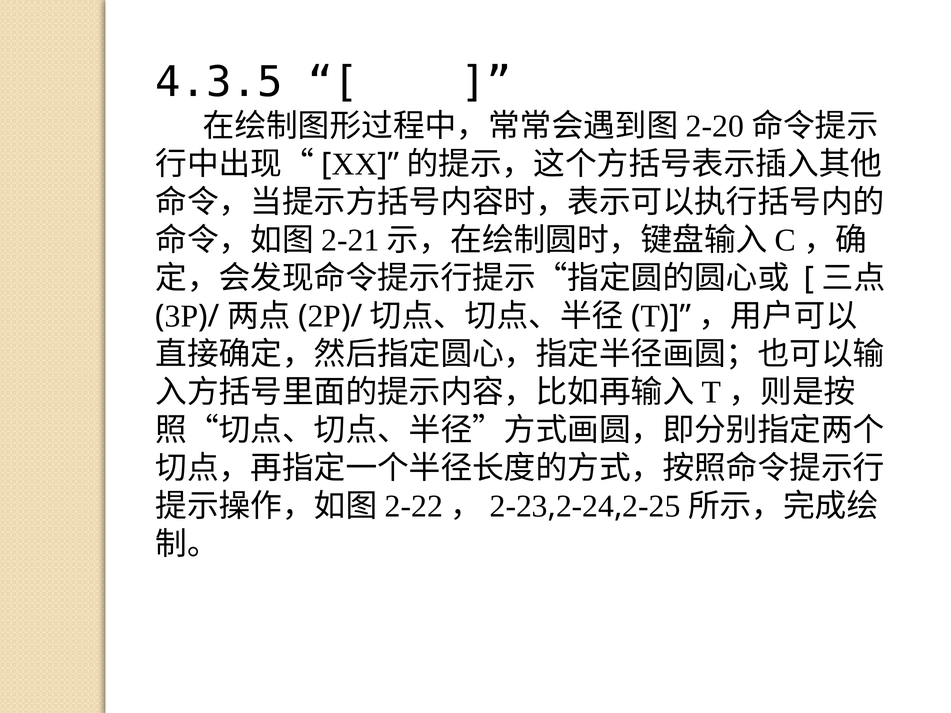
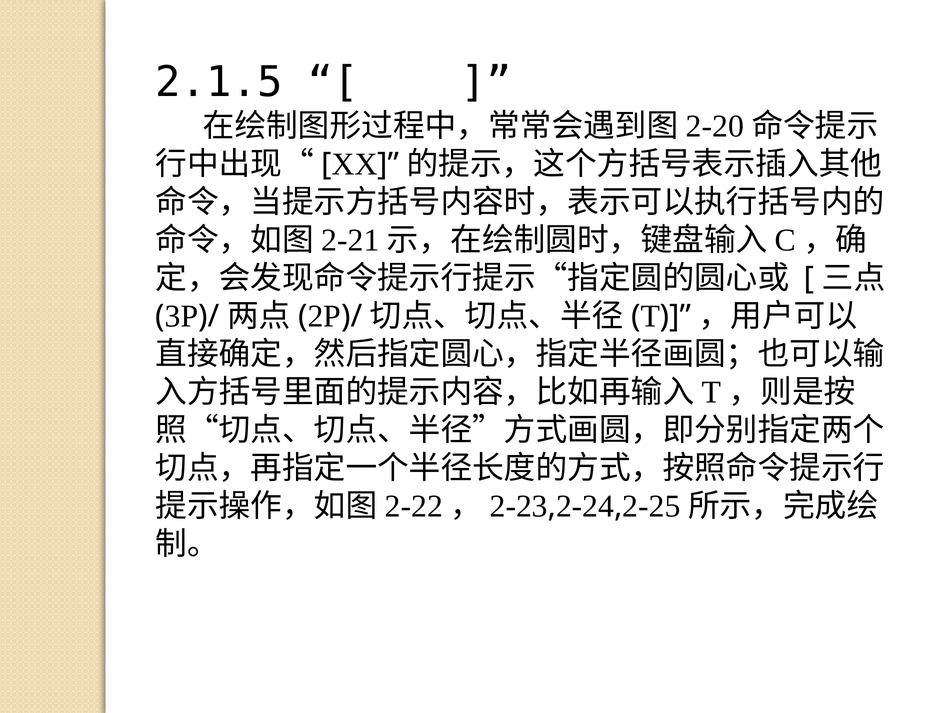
4.3.5: 4.3.5 -> 2.1.5 (219, 83)
